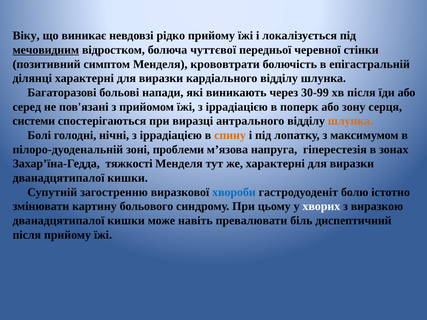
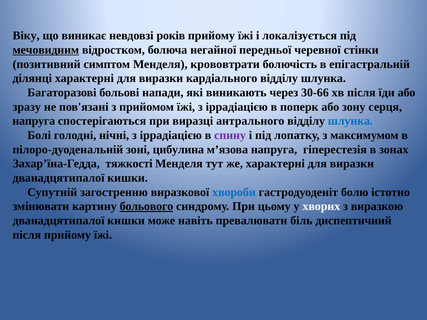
рiдко: рiдко -> рокiв (171, 36)
чуттєвої: чуттєвої -> негайної (213, 50)
30-99: 30-99 -> 30-66 (315, 93)
серед: серед -> зразу (27, 107)
системи: системи -> напруга (34, 121)
шлунка colour: orange -> blue (350, 121)
спину colour: orange -> purple (230, 135)
проблеми: проблеми -> цибулина (178, 150)
больового underline: none -> present (146, 207)
